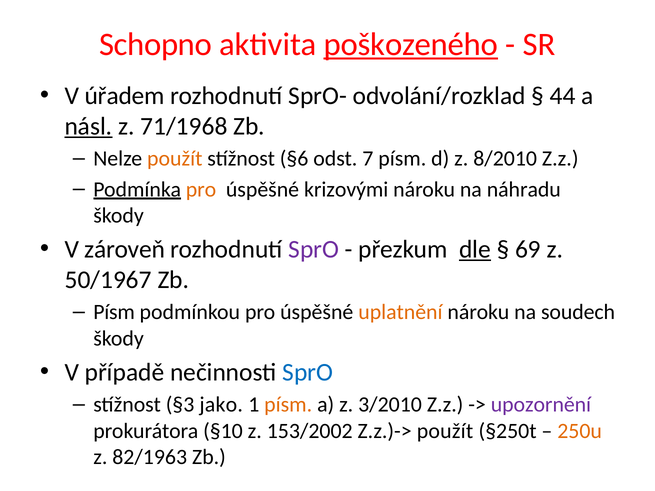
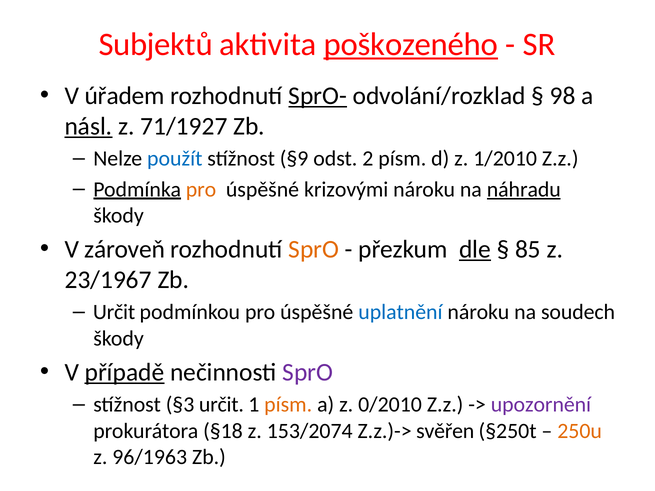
Schopno: Schopno -> Subjektů (156, 45)
SprO- underline: none -> present (318, 96)
44: 44 -> 98 (563, 96)
71/1968: 71/1968 -> 71/1927 (184, 126)
použít colour: orange -> blue (175, 159)
§6: §6 -> §9 (294, 159)
7: 7 -> 2 (368, 159)
8/2010: 8/2010 -> 1/2010 (505, 159)
náhradu underline: none -> present (524, 189)
SprO colour: purple -> orange (314, 249)
69: 69 -> 85 (528, 249)
50/1967: 50/1967 -> 23/1967 (108, 280)
Písm: Písm -> Určit (114, 312)
uplatnění colour: orange -> blue (400, 312)
případě underline: none -> present (125, 372)
SprO colour: blue -> purple (308, 372)
§3 jako: jako -> určit (221, 405)
3/2010: 3/2010 -> 0/2010 (390, 405)
§10: §10 -> §18 (223, 431)
153/2002: 153/2002 -> 153/2074 (310, 431)
Z.z.)-> použít: použít -> svěřen (445, 431)
82/1963: 82/1963 -> 96/1963 (150, 457)
